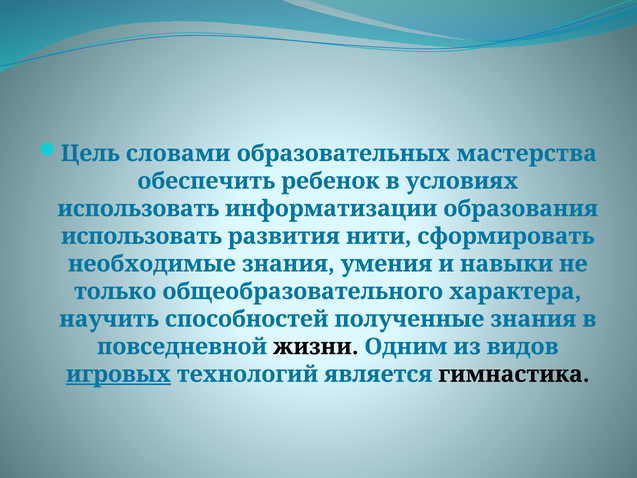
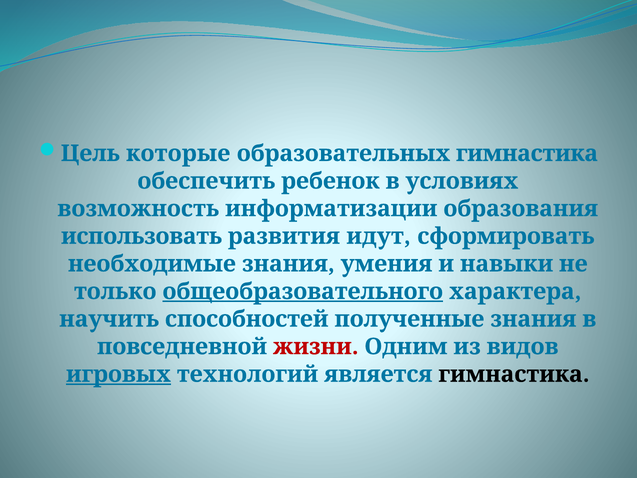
словами: словами -> которые (178, 153)
образовательных мастерства: мастерства -> гимнастика (527, 153)
использовать: использовать -> возможность (138, 209)
нити: нити -> идут (379, 236)
общеобразовательного underline: none -> present (303, 291)
жизни colour: black -> red (316, 346)
